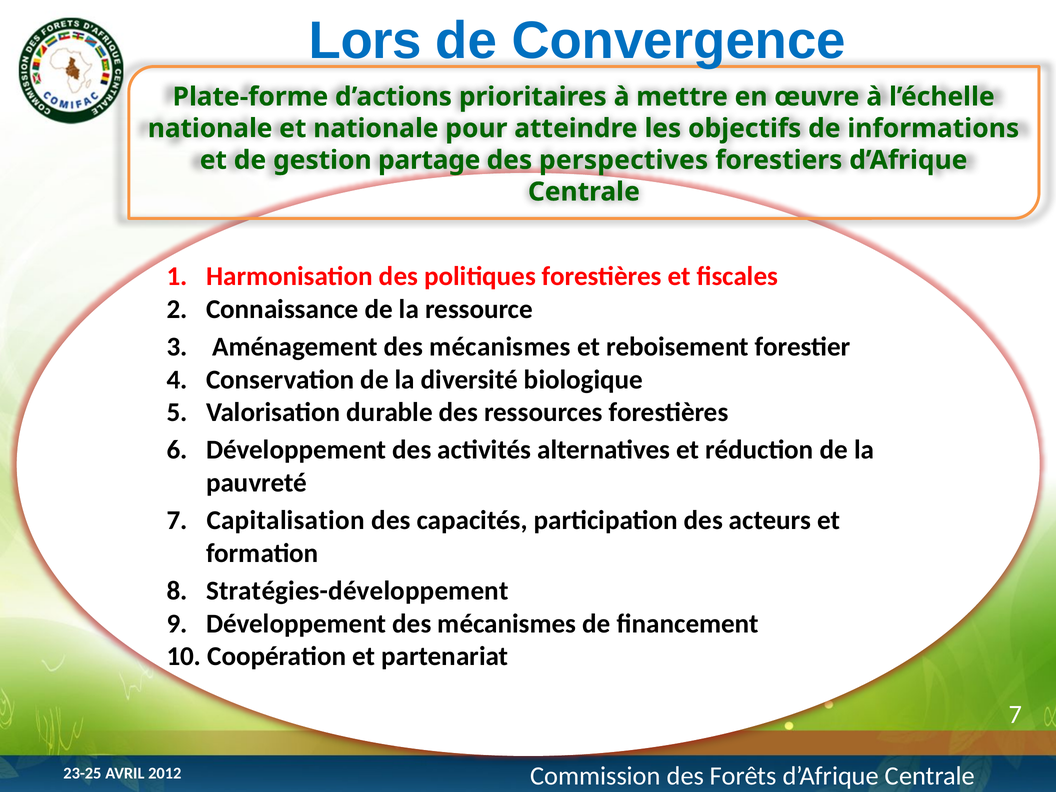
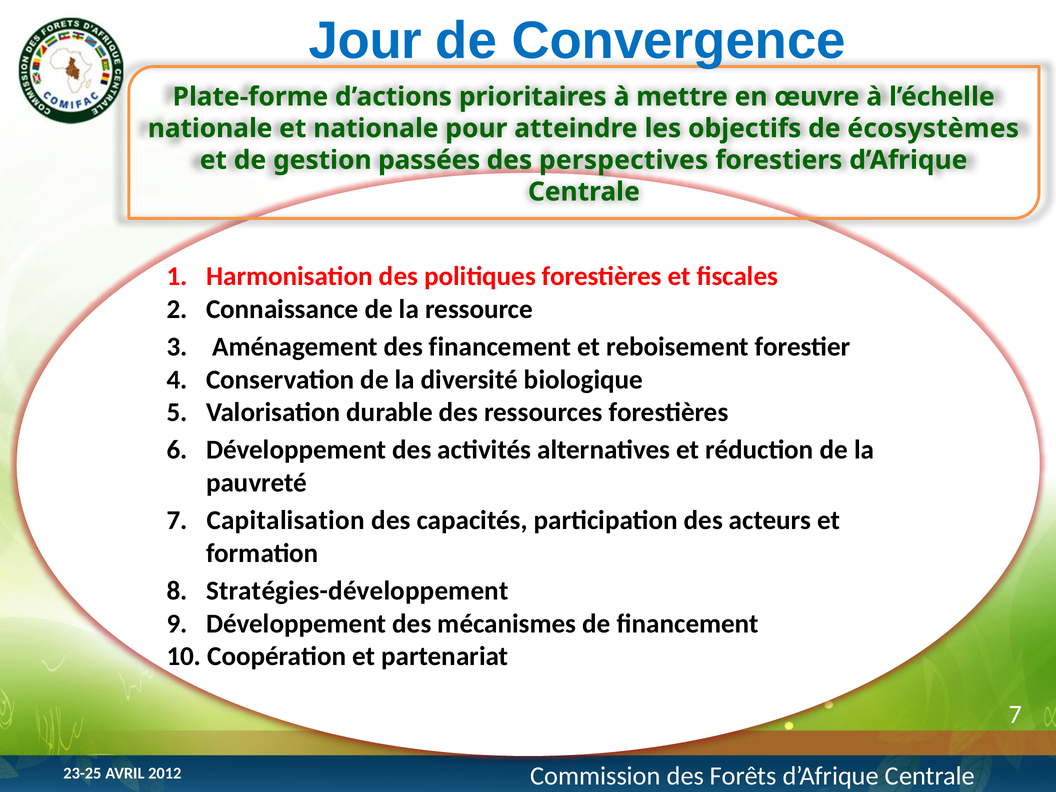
Lors: Lors -> Jour (365, 41)
informations: informations -> écosystèmes (933, 128)
partage: partage -> passées (429, 160)
Aménagement des mécanismes: mécanismes -> financement (500, 347)
